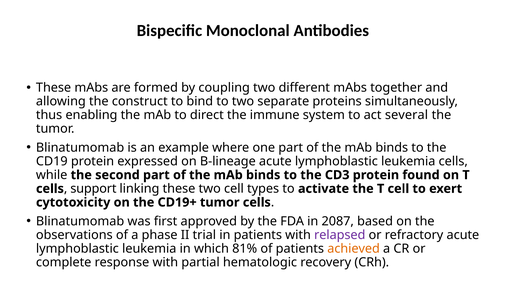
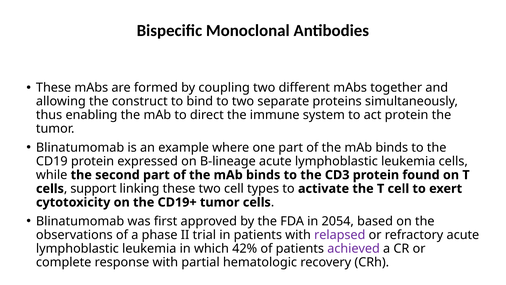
act several: several -> protein (407, 115)
2087: 2087 -> 2054 (338, 221)
81%: 81% -> 42% (245, 248)
achieved colour: orange -> purple (354, 248)
